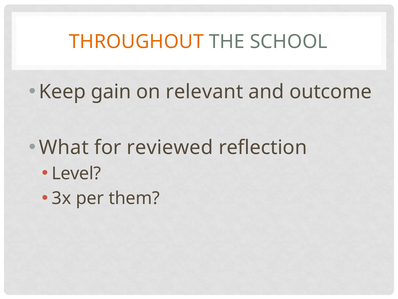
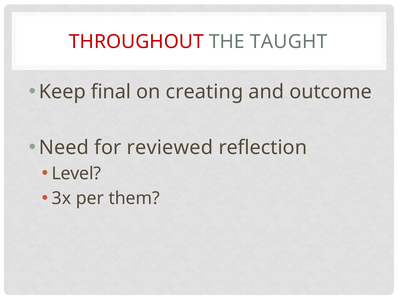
THROUGHOUT colour: orange -> red (136, 42)
SCHOOL: SCHOOL -> TAUGHT (289, 42)
gain: gain -> final (111, 92)
relevant: relevant -> creating (204, 92)
What: What -> Need (64, 147)
